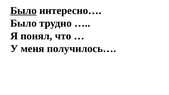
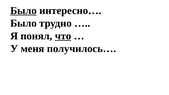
что underline: none -> present (63, 36)
